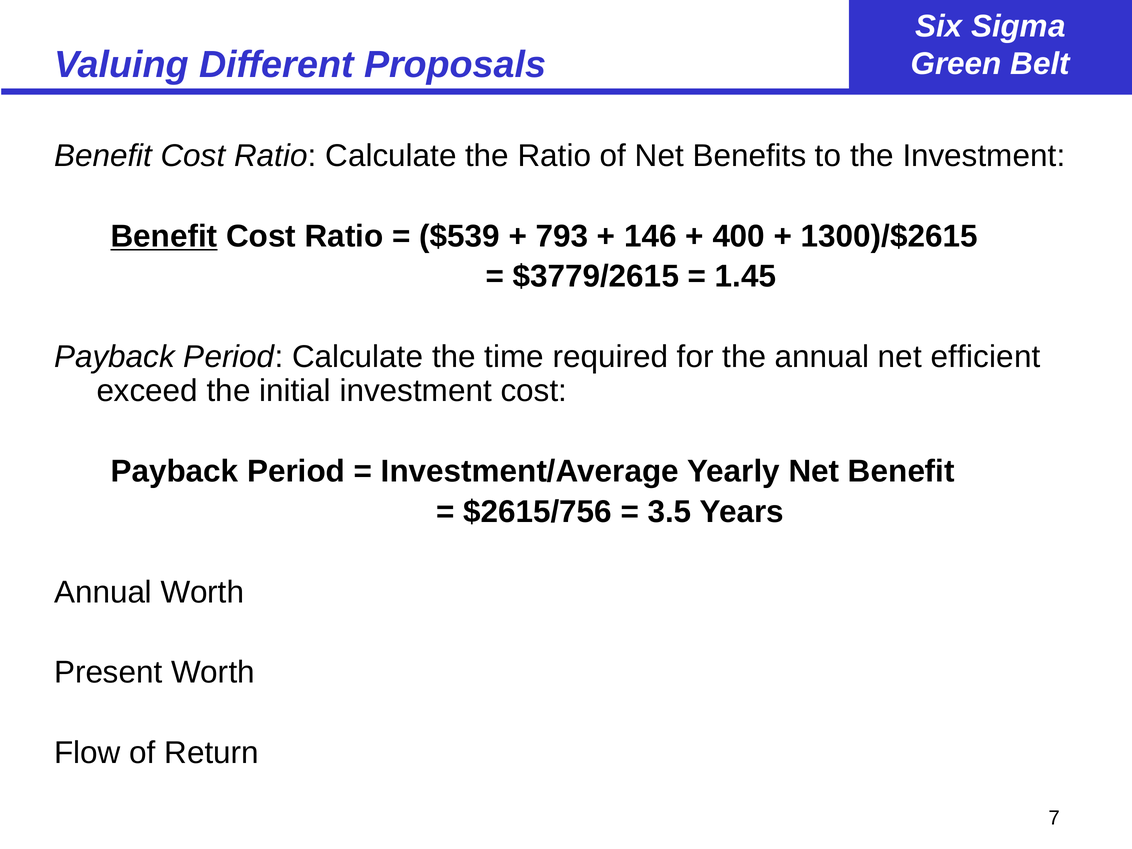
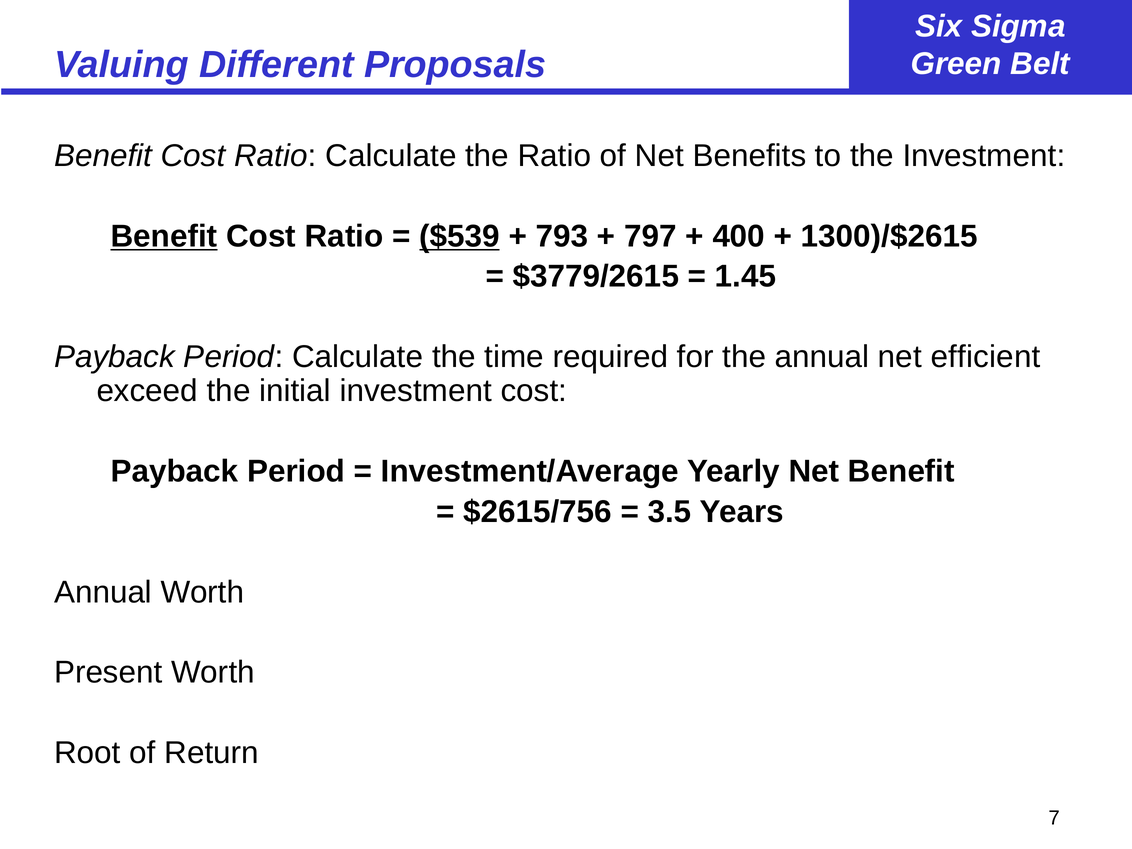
$539 underline: none -> present (460, 236)
146: 146 -> 797 (650, 236)
Flow: Flow -> Root (87, 753)
